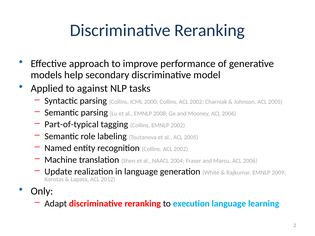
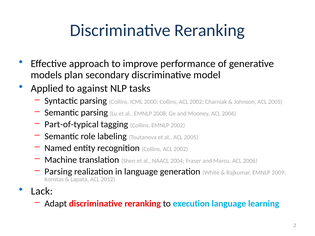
help: help -> plan (74, 75)
Update: Update -> Parsing (58, 172)
Only: Only -> Lack (42, 191)
